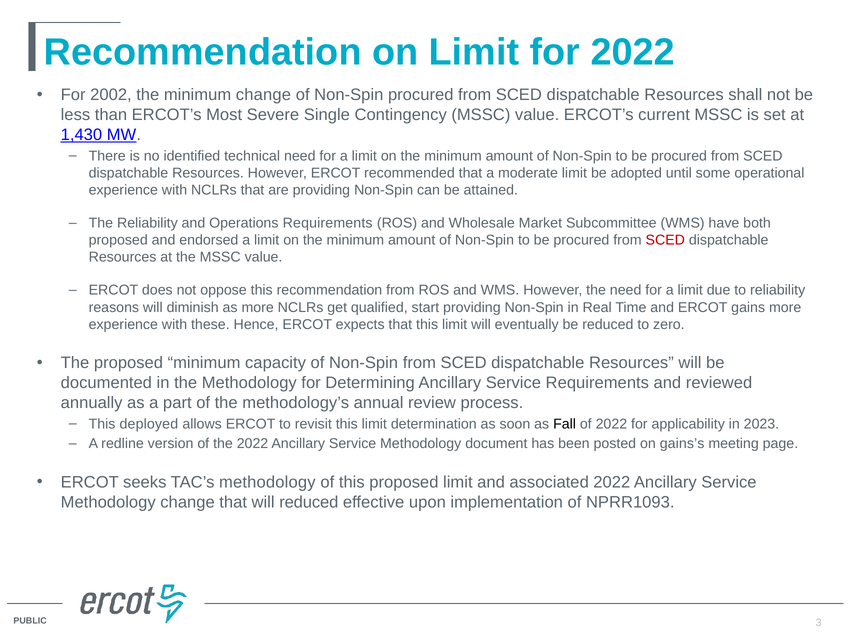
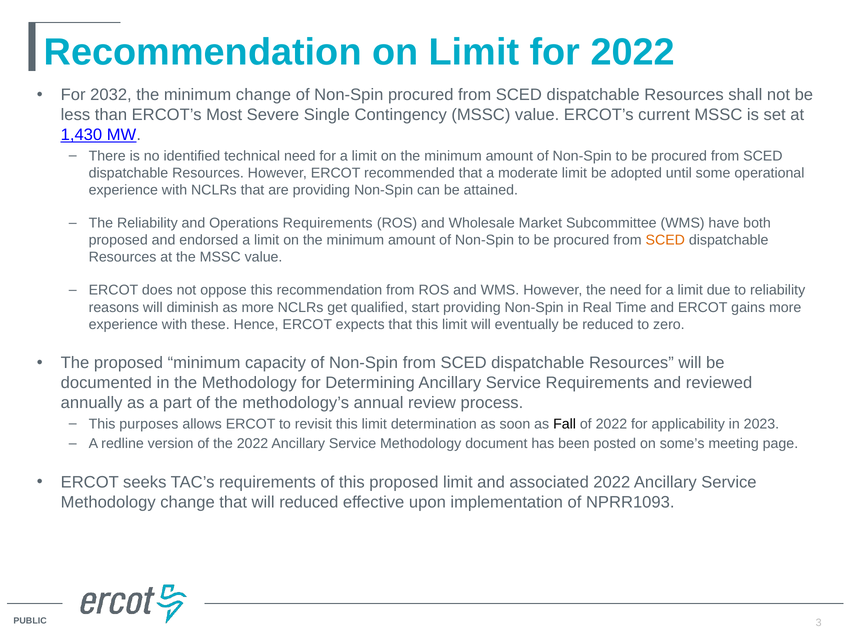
2002: 2002 -> 2032 (111, 95)
SCED colour: red -> orange (665, 240)
deployed: deployed -> purposes (149, 424)
gains’s: gains’s -> some’s (682, 444)
TAC’s methodology: methodology -> requirements (267, 482)
